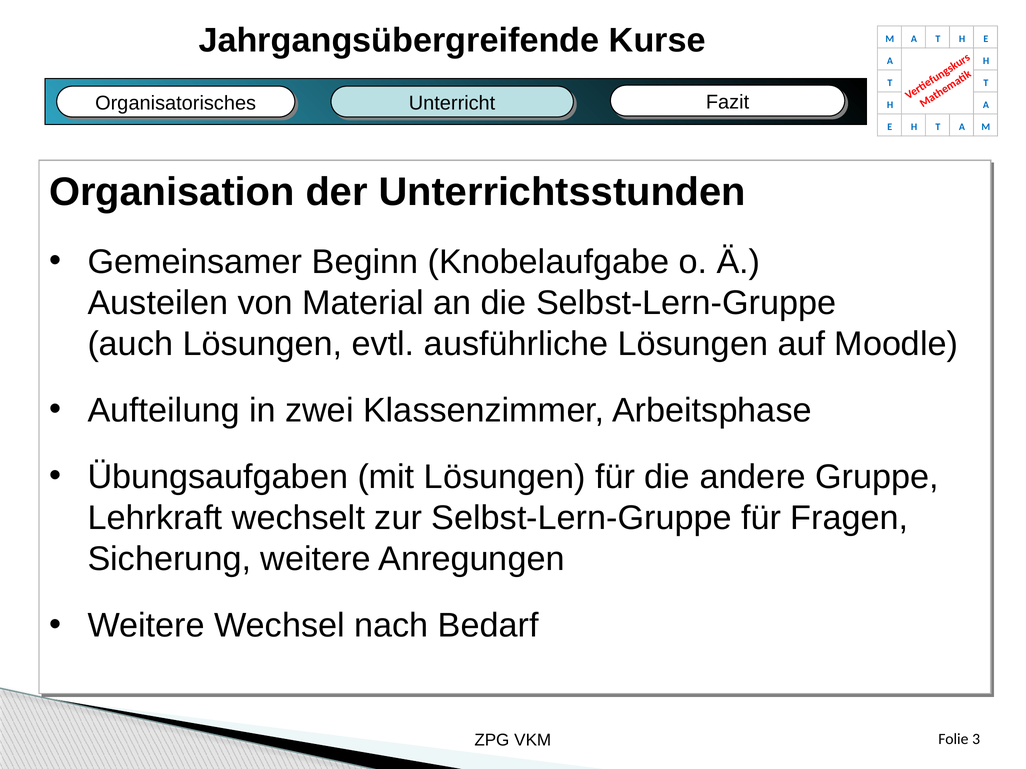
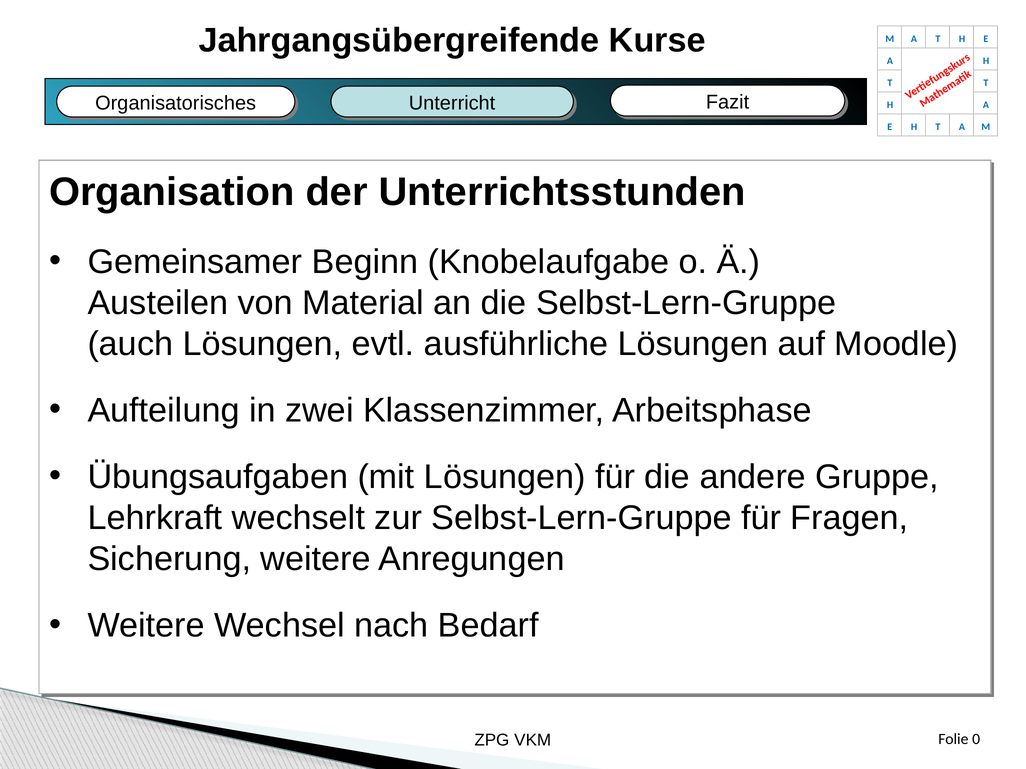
3: 3 -> 0 (976, 740)
